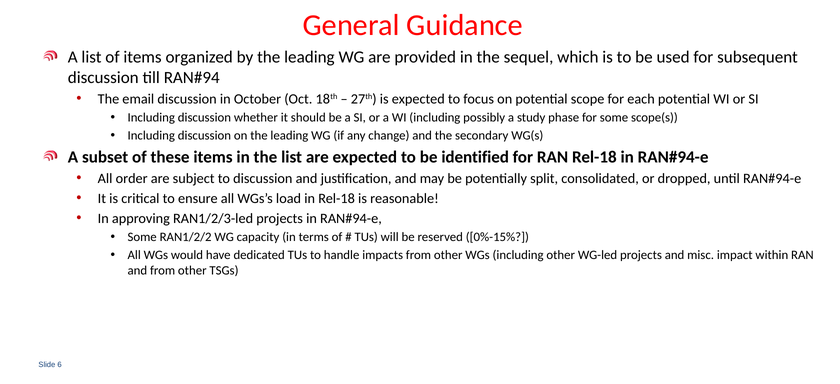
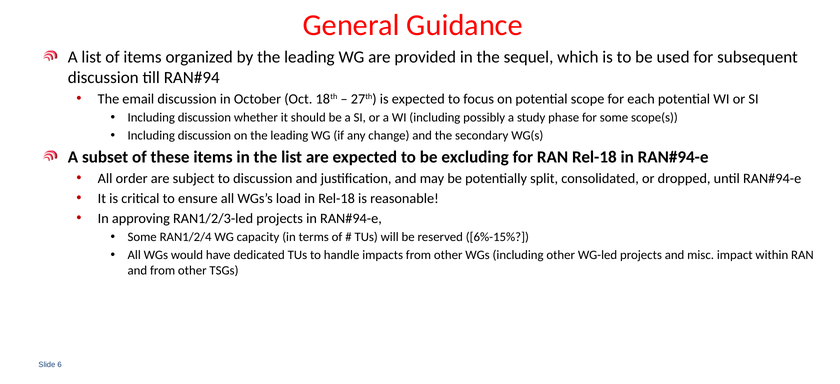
identified: identified -> excluding (475, 157)
RAN1/2/2: RAN1/2/2 -> RAN1/2/4 (186, 237)
0%-15%: 0%-15% -> 6%-15% (497, 237)
